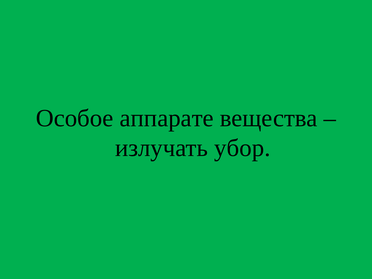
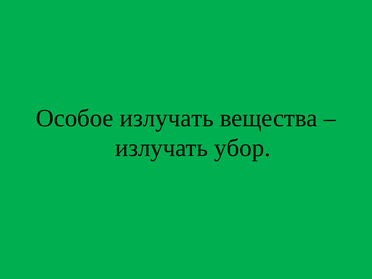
Особое аппарате: аппарате -> излучать (167, 118)
